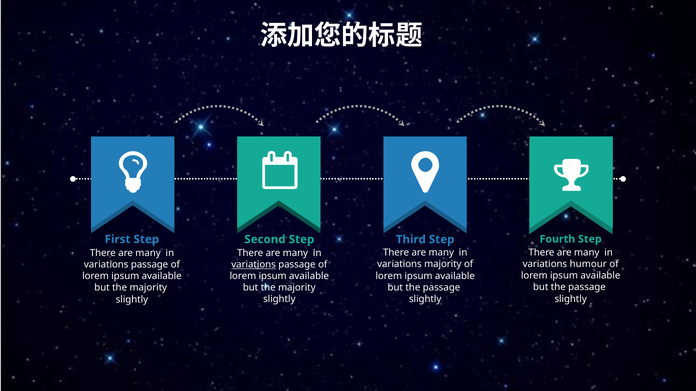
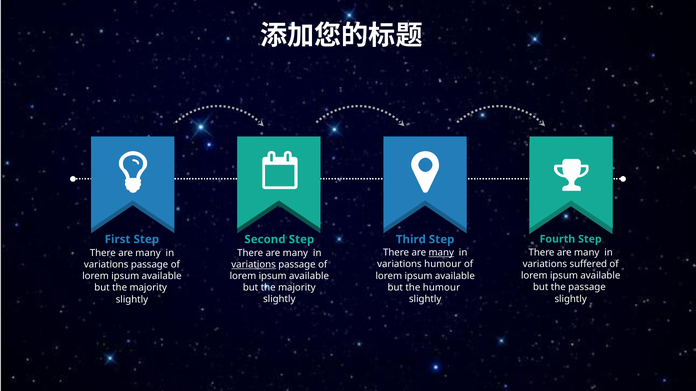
many underline: none -> present (441, 253)
humour: humour -> suffered (588, 264)
variations majority: majority -> humour (443, 265)
passage: passage -> humour (441, 288)
